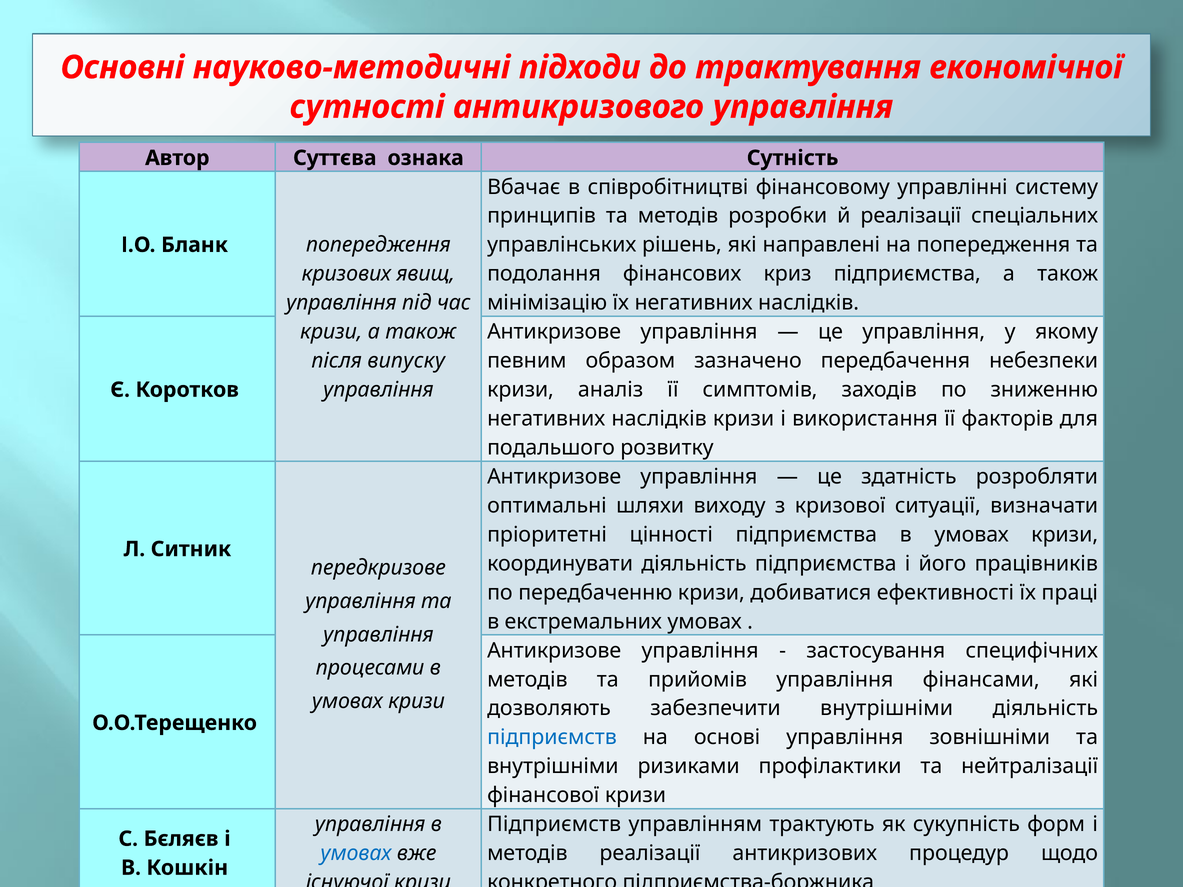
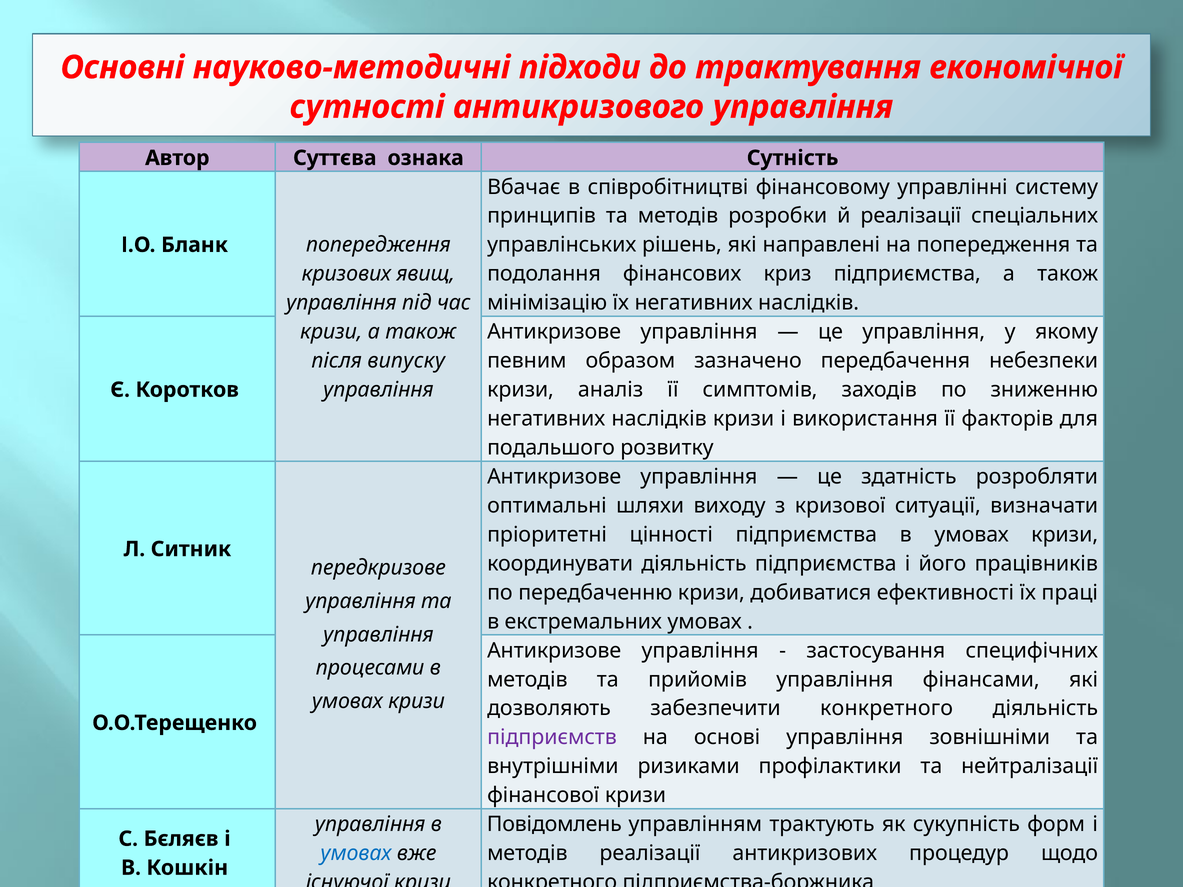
забезпечити внутрішніми: внутрішніми -> конкретного (887, 709)
підприємств colour: blue -> purple (552, 738)
Підприємств: Підприємств -> Повідомлень (554, 825)
